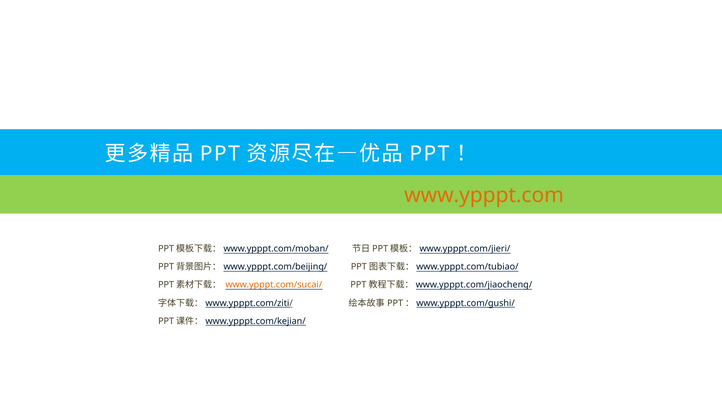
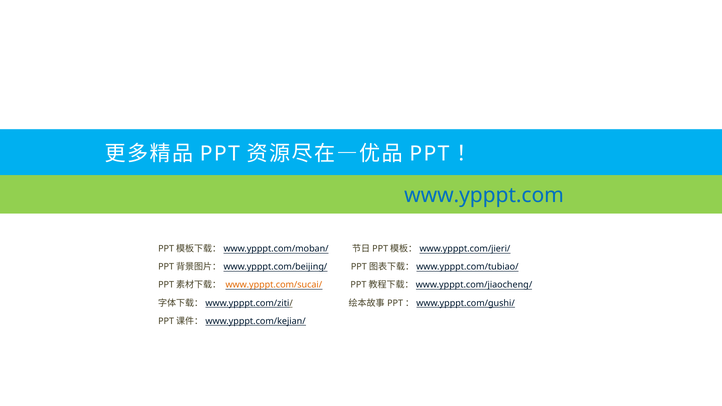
www.ypppt.com colour: orange -> blue (484, 196)
